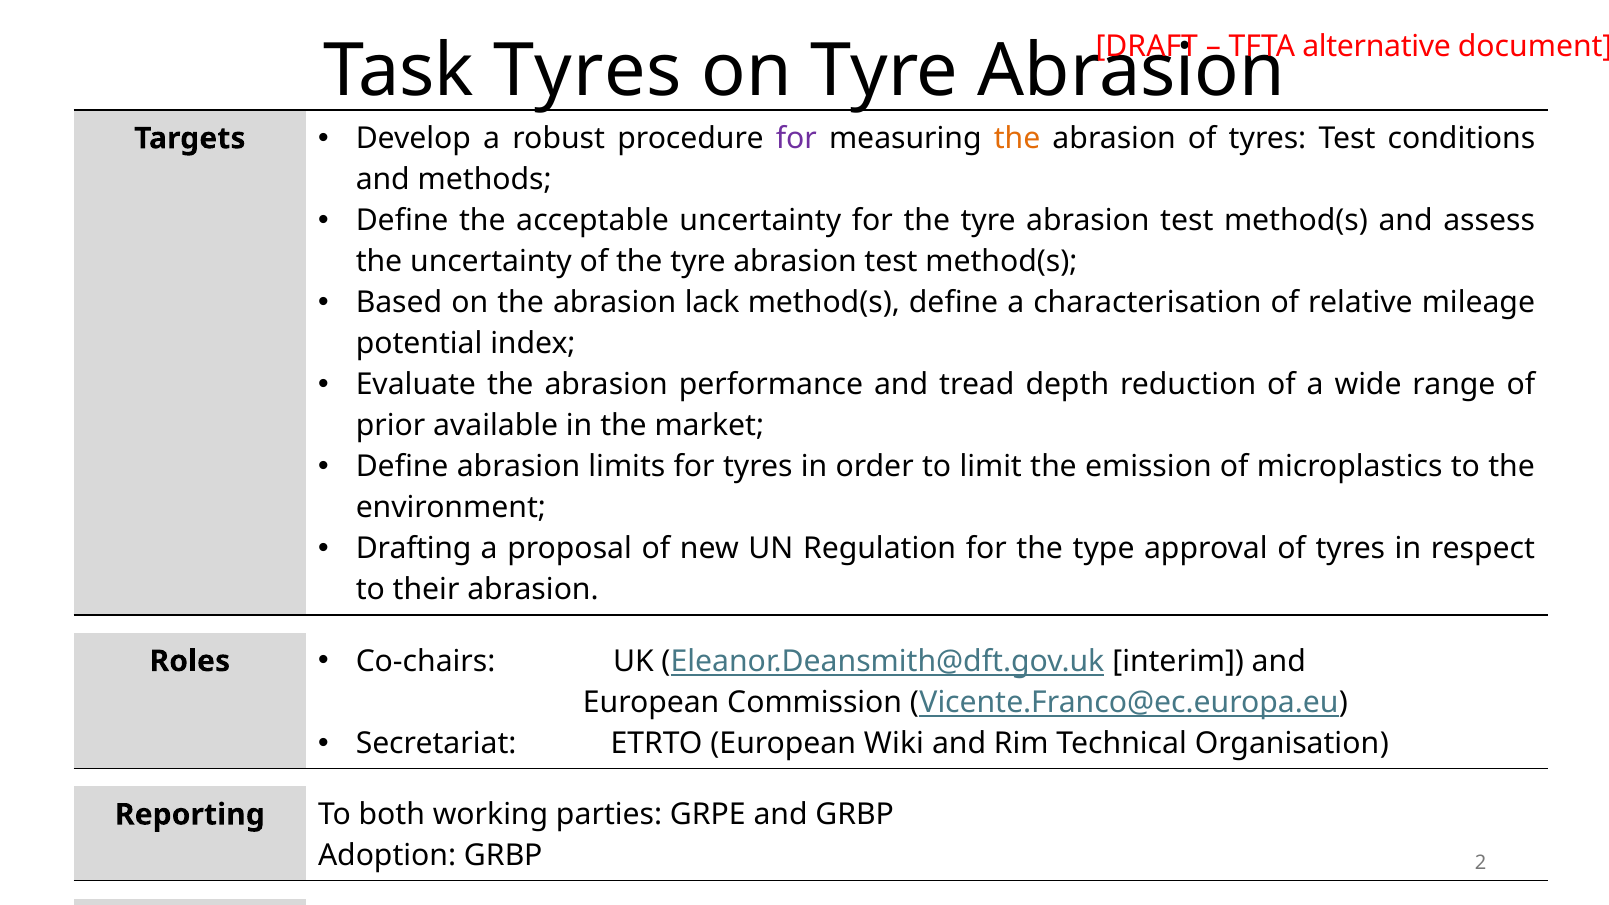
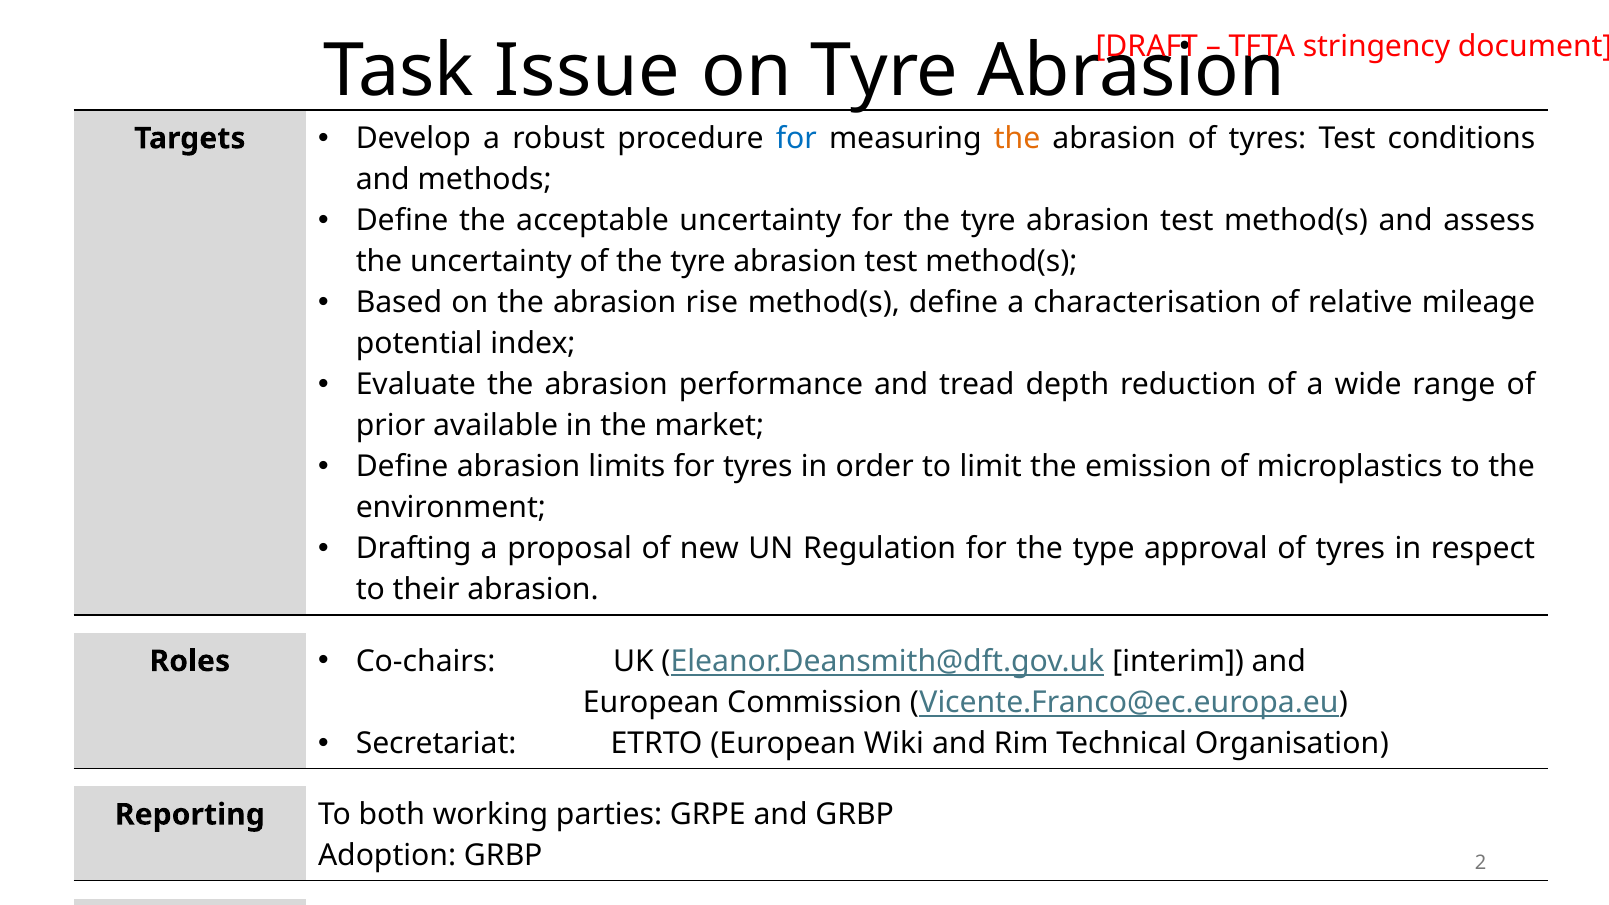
alternative: alternative -> stringency (1377, 46)
Task Tyres: Tyres -> Issue (587, 71)
for colour: purple -> blue (796, 138)
lack: lack -> rise (712, 303)
